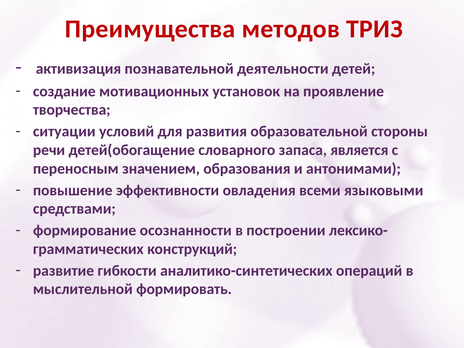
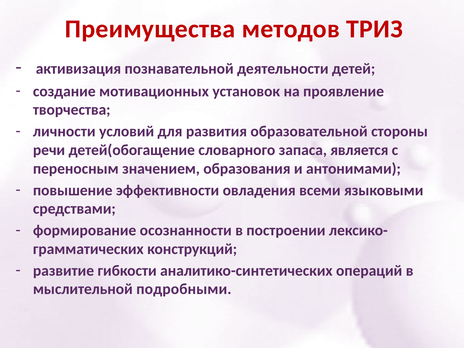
ситуации: ситуации -> личности (64, 131)
формировать: формировать -> подробными (184, 289)
